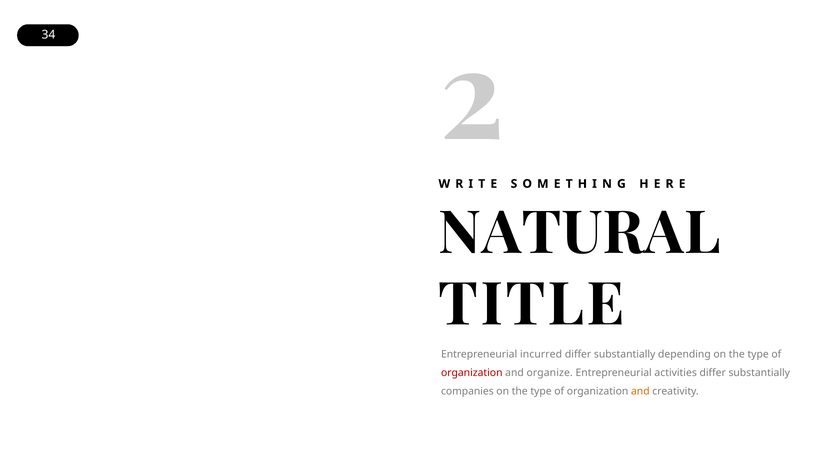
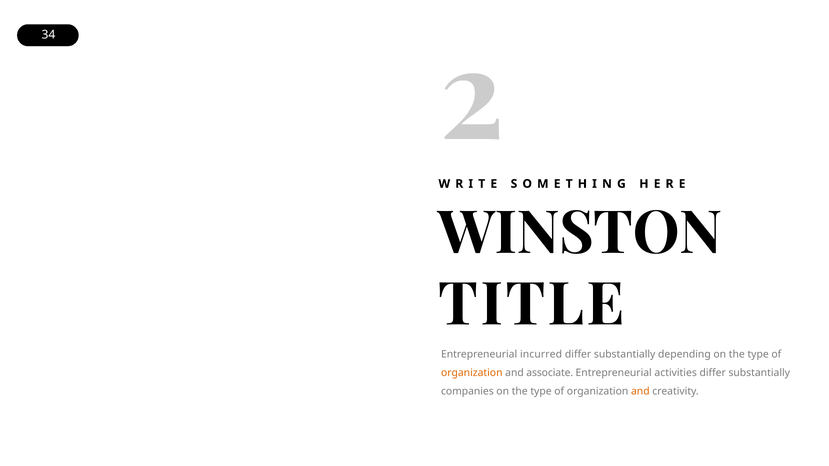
NATURAL: NATURAL -> WINSTON (580, 234)
organization colour: red -> orange (472, 373)
organize: organize -> associate (550, 373)
